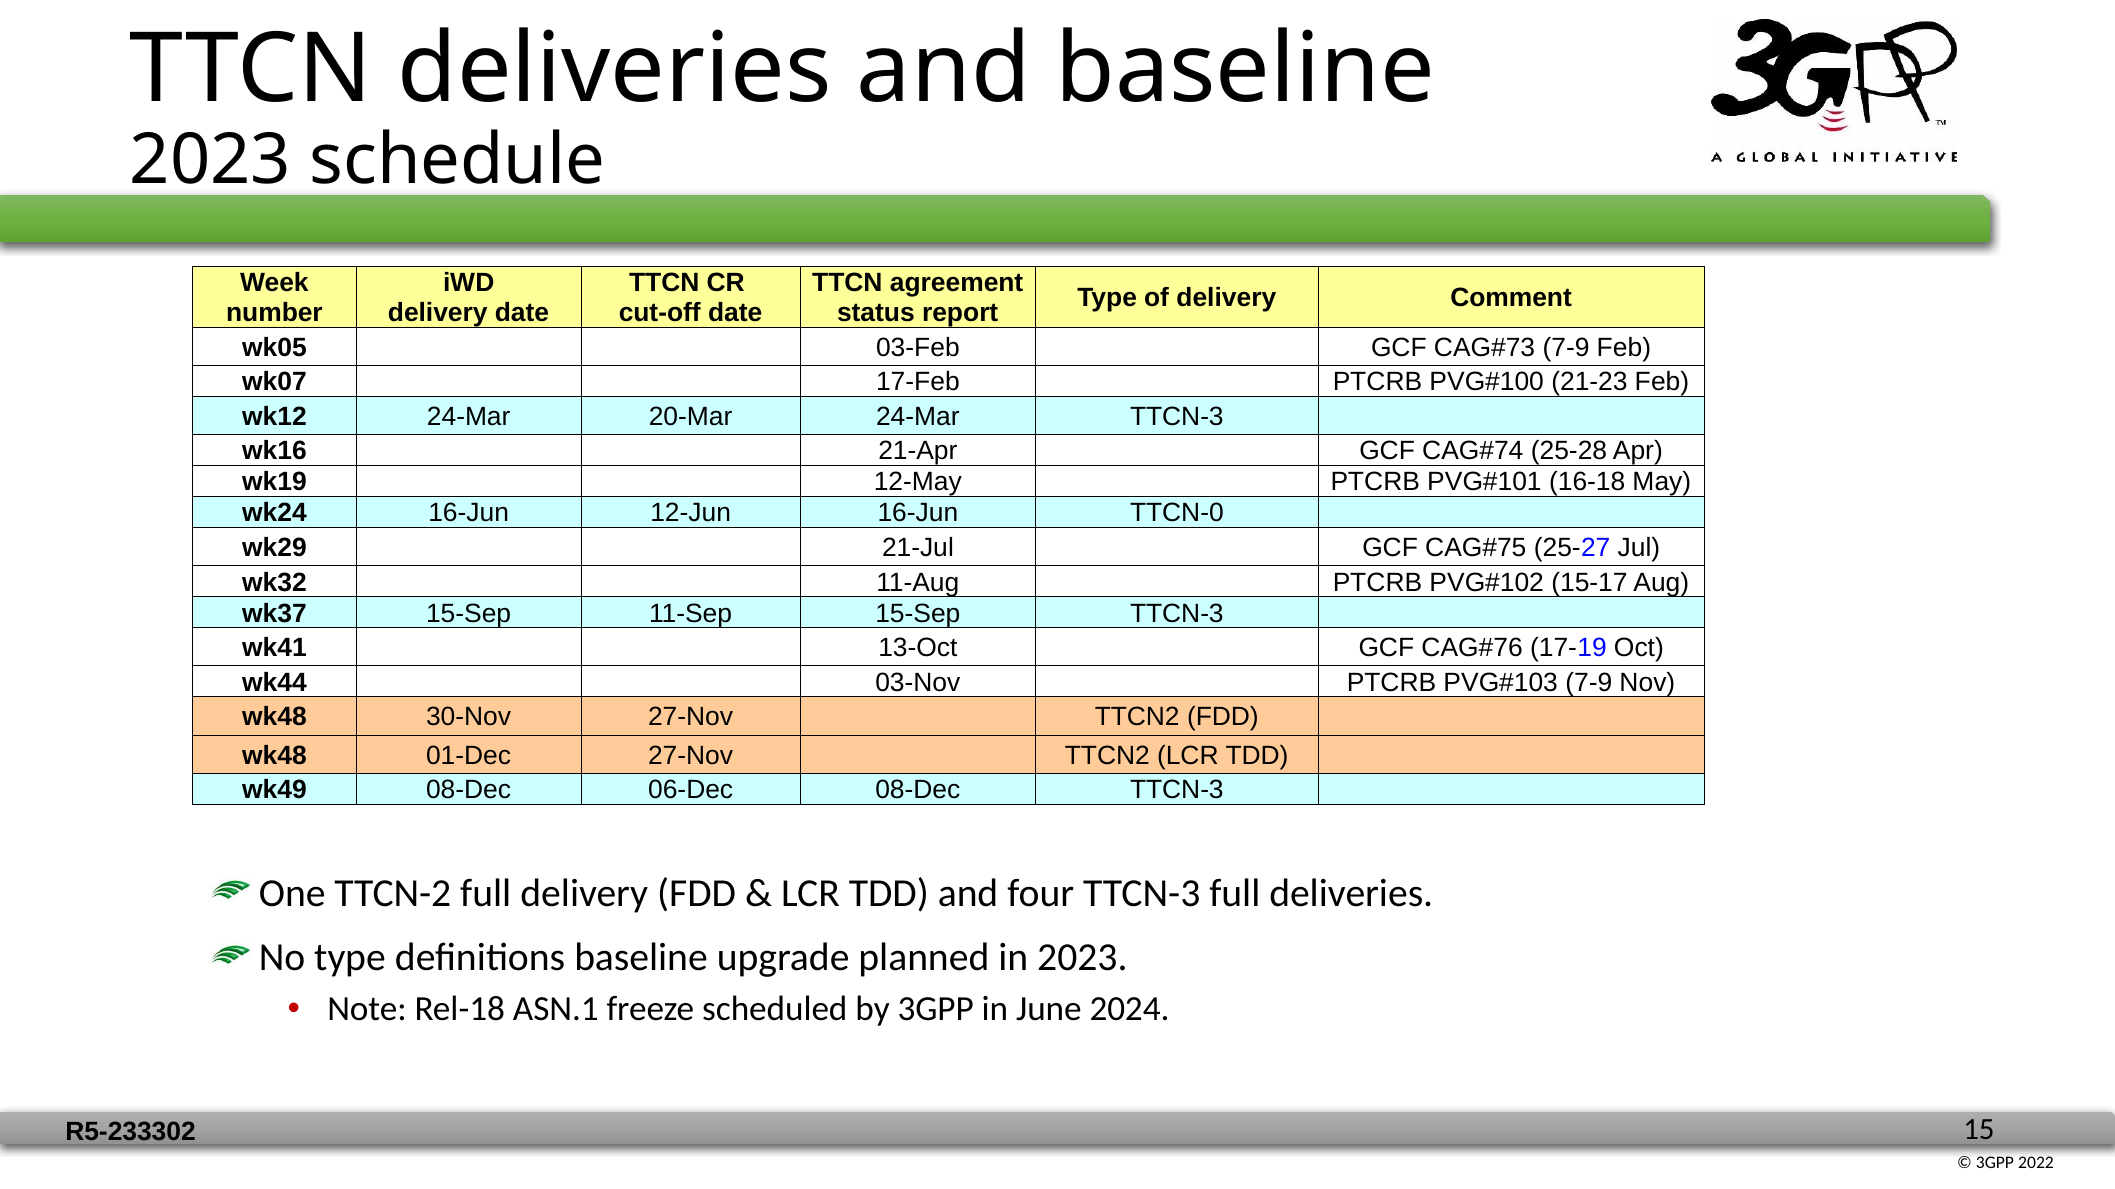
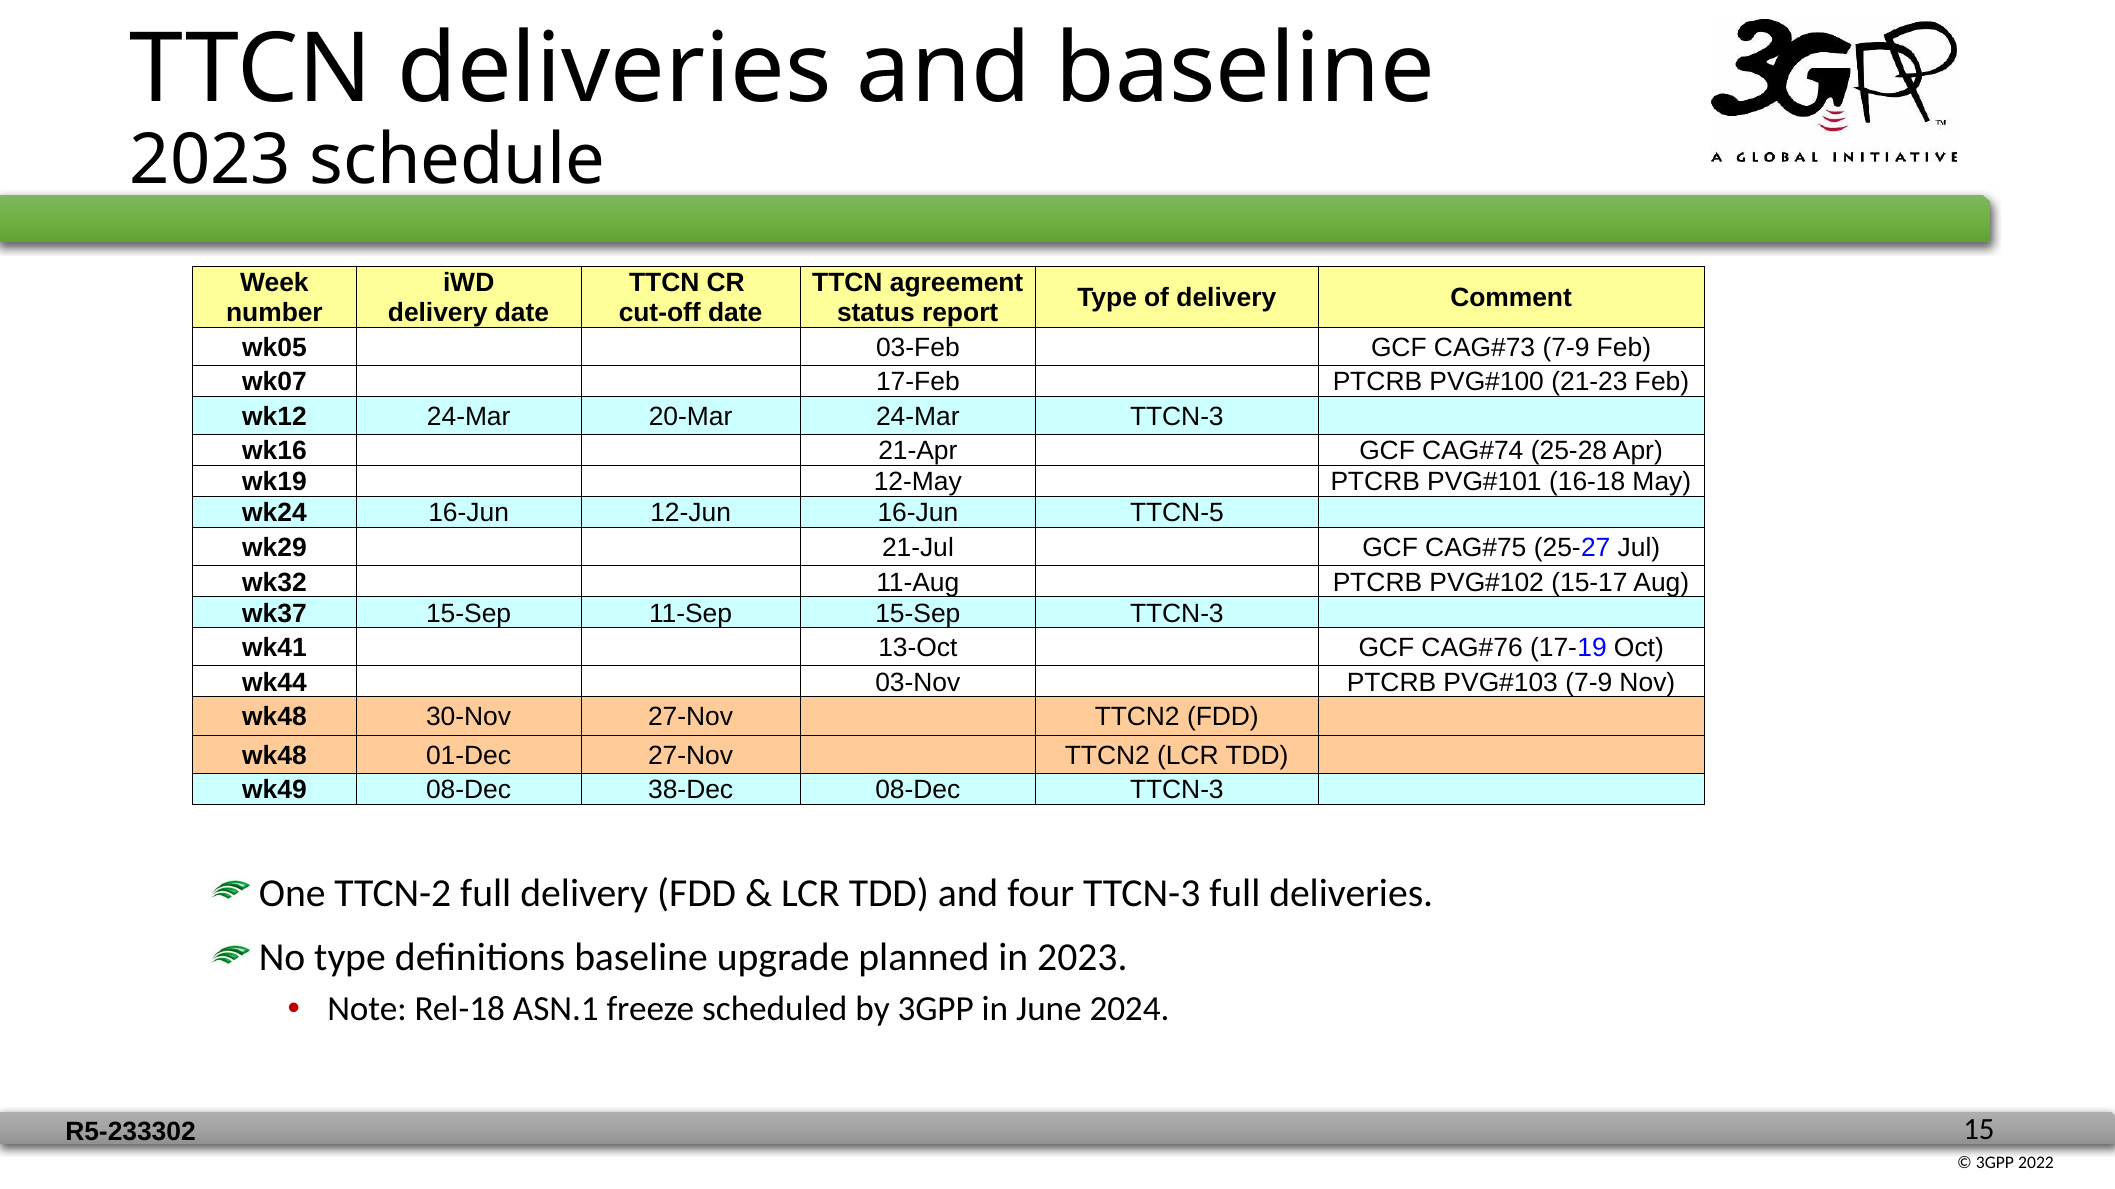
TTCN-0: TTCN-0 -> TTCN-5 (1177, 513)
06-Dec: 06-Dec -> 38-Dec (691, 790)
